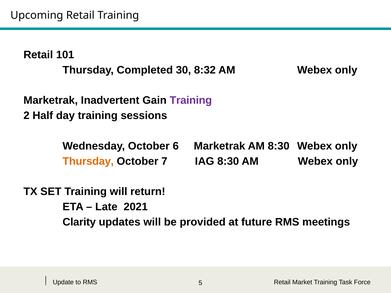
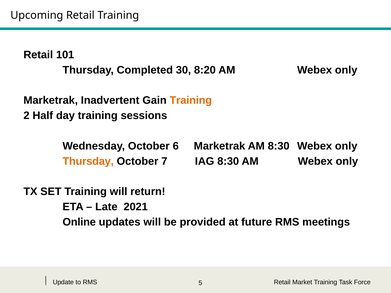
8:32: 8:32 -> 8:20 (205, 70)
Training colour: purple -> orange (191, 100)
Clarity: Clarity -> Online (79, 222)
